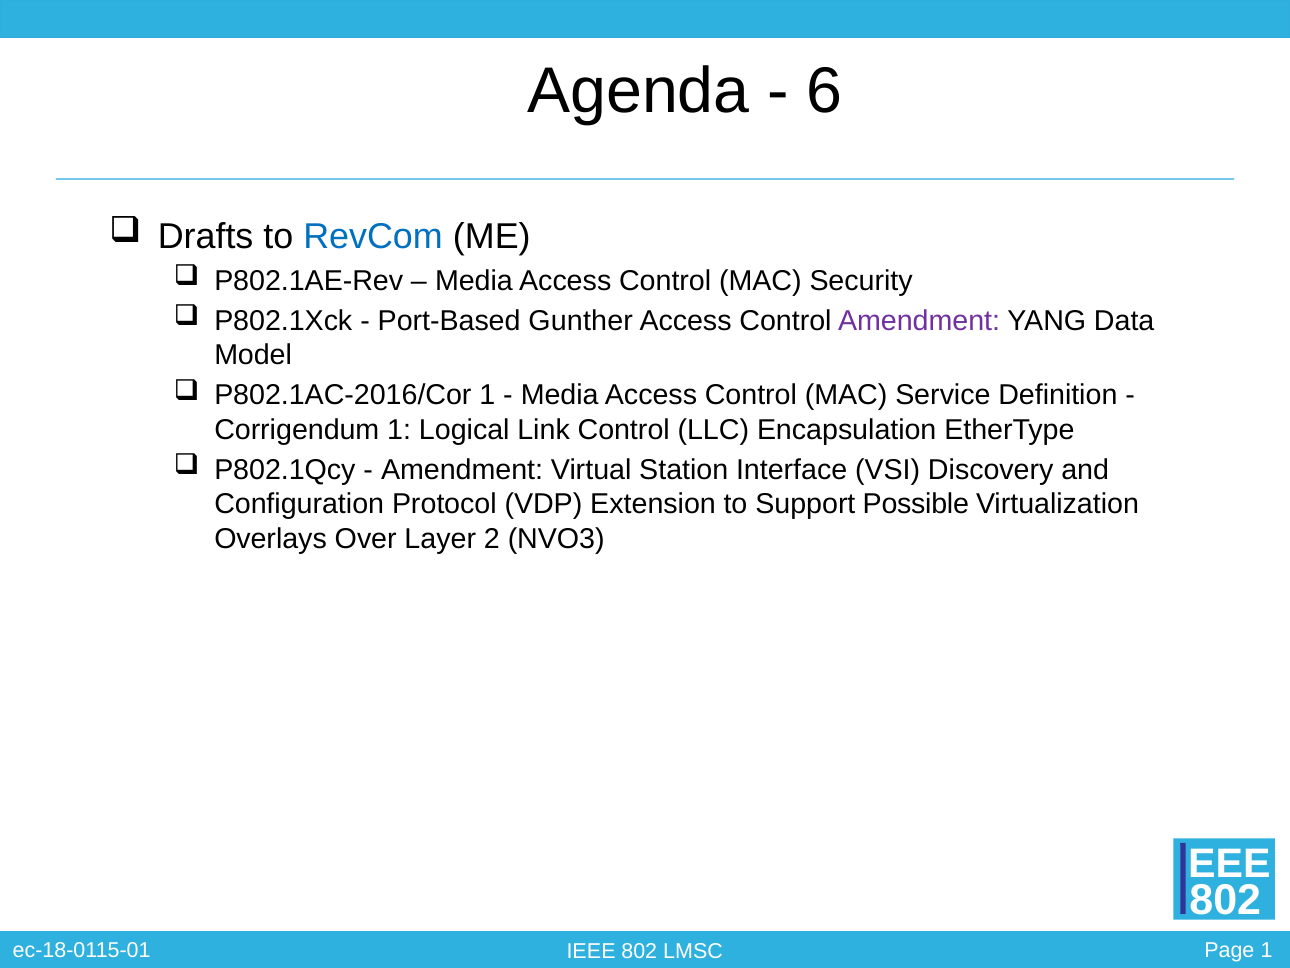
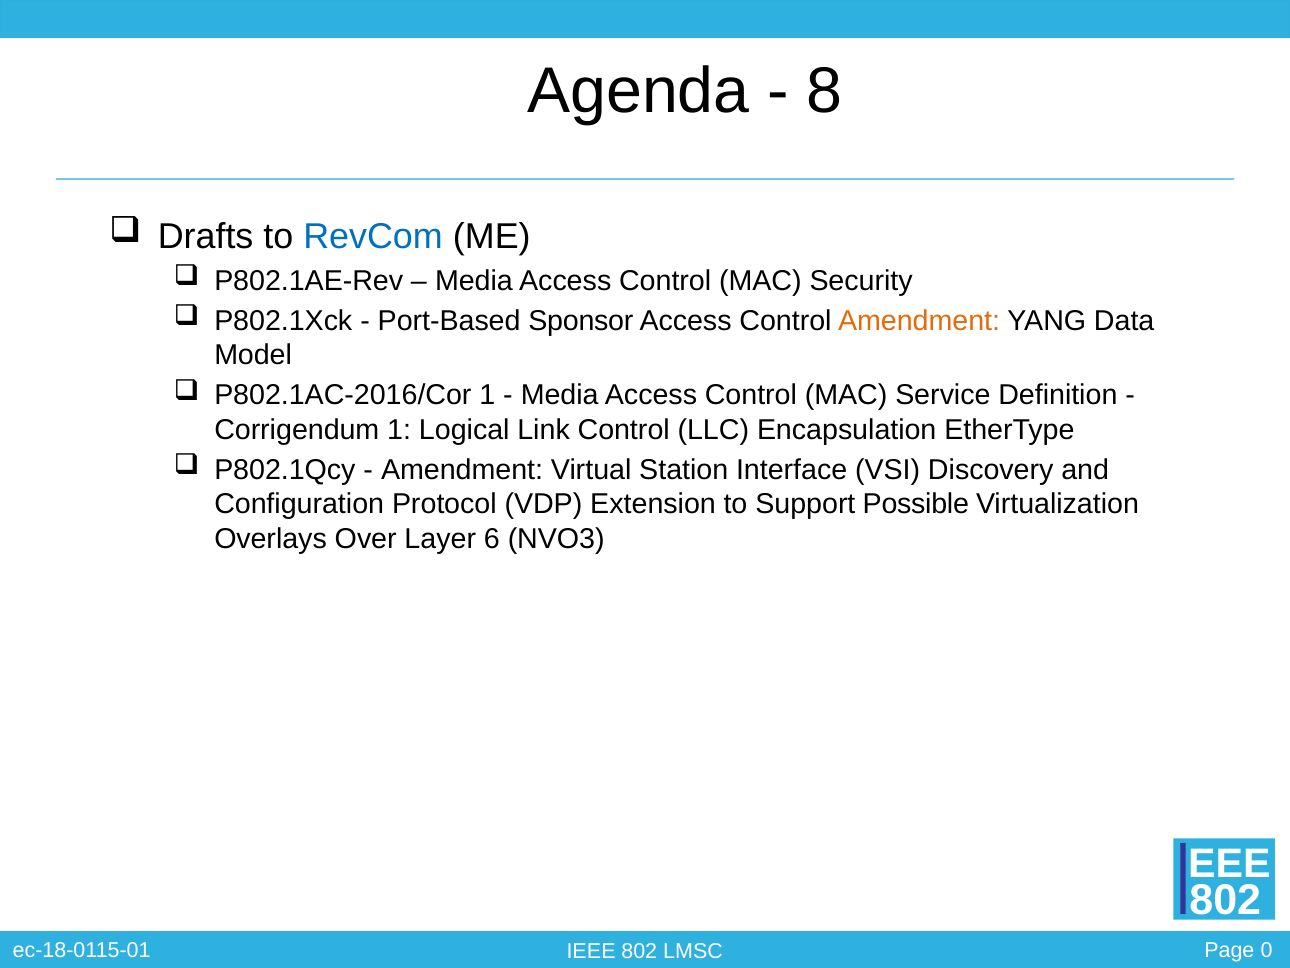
6: 6 -> 8 (825, 91)
Gunther: Gunther -> Sponsor (581, 321)
Amendment colour: purple -> orange (919, 321)
2: 2 -> 6 (492, 539)
1: 1 -> 0 (1267, 950)
